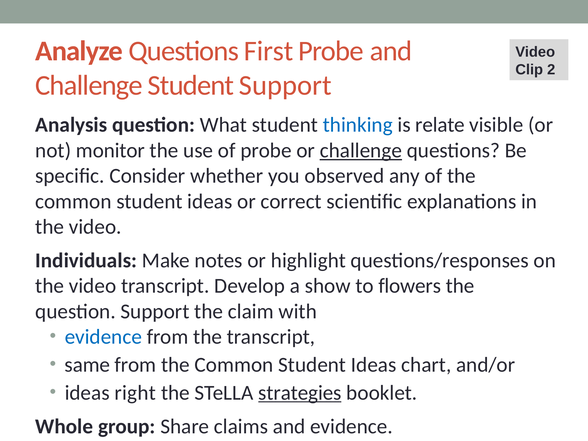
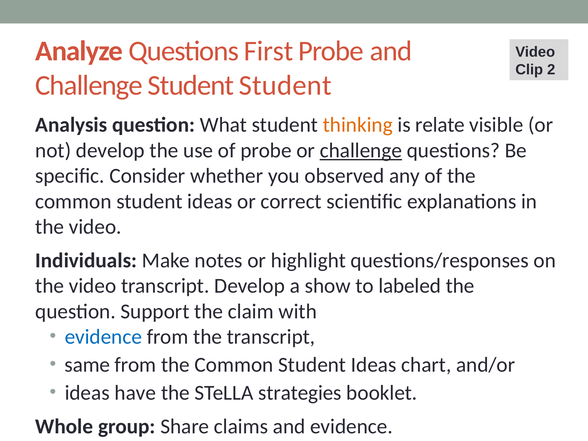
Student Support: Support -> Student (285, 85)
thinking colour: blue -> orange (358, 125)
not monitor: monitor -> develop (110, 150)
flowers: flowers -> labeled (410, 286)
right: right -> have (135, 393)
strategies underline: present -> none (300, 393)
